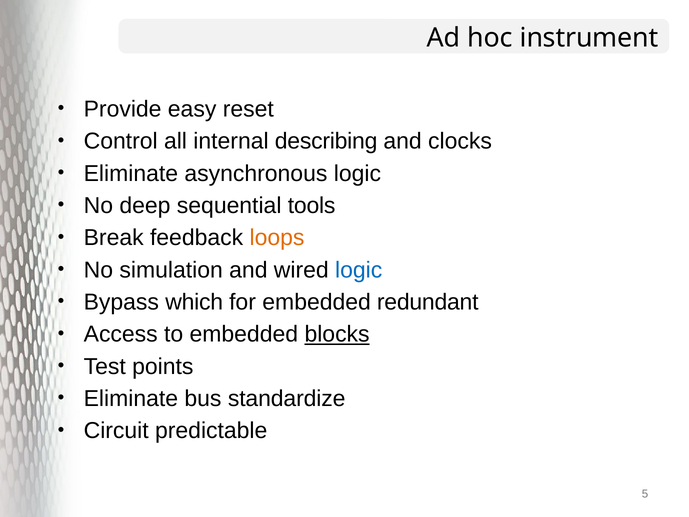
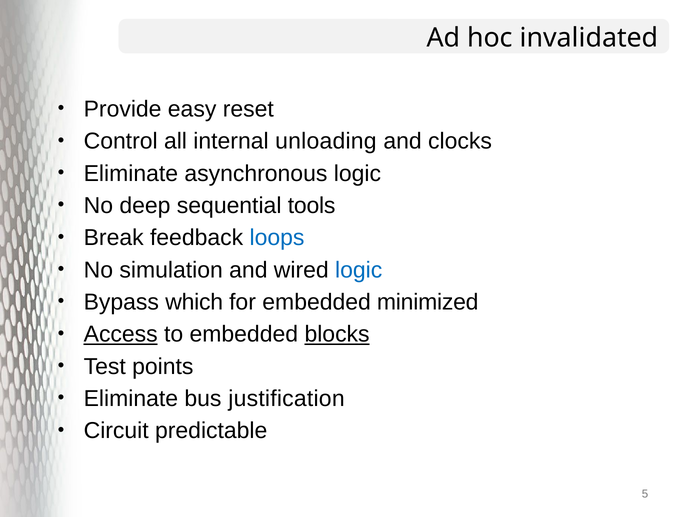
instrument: instrument -> invalidated (589, 38)
describing: describing -> unloading (326, 141)
loops colour: orange -> blue (277, 238)
redundant: redundant -> minimized (428, 302)
Access underline: none -> present (121, 334)
standardize: standardize -> justification (286, 398)
